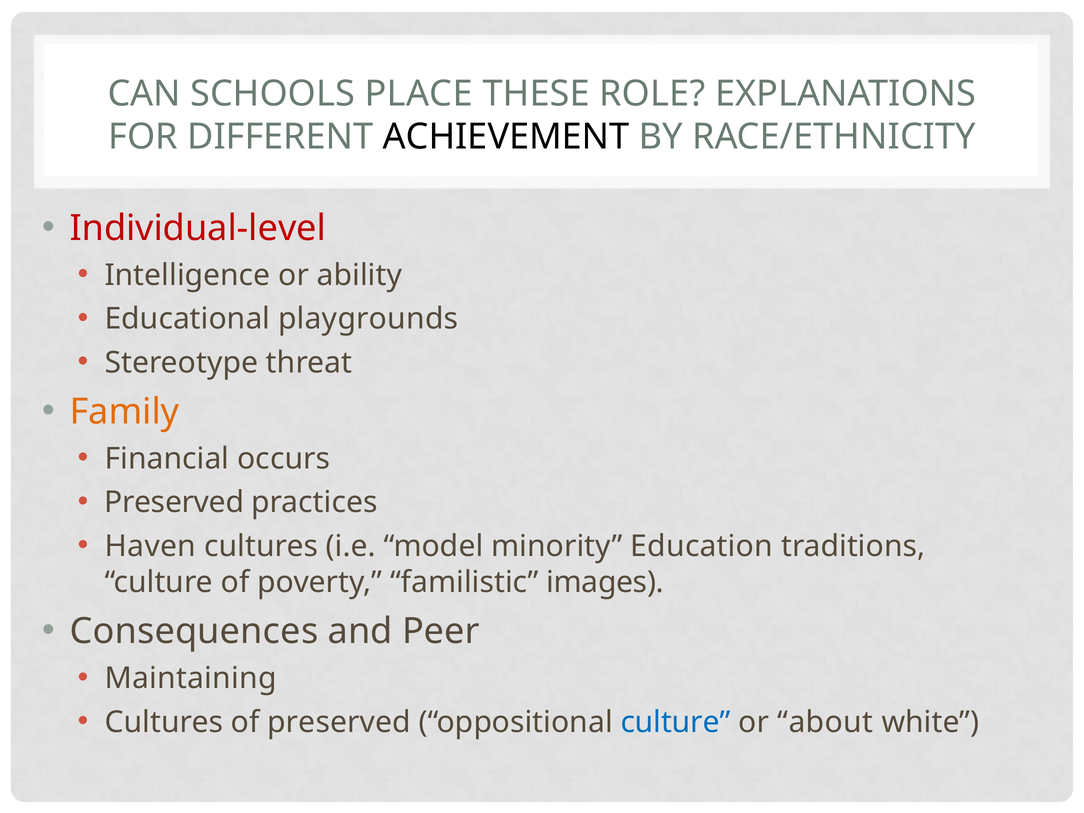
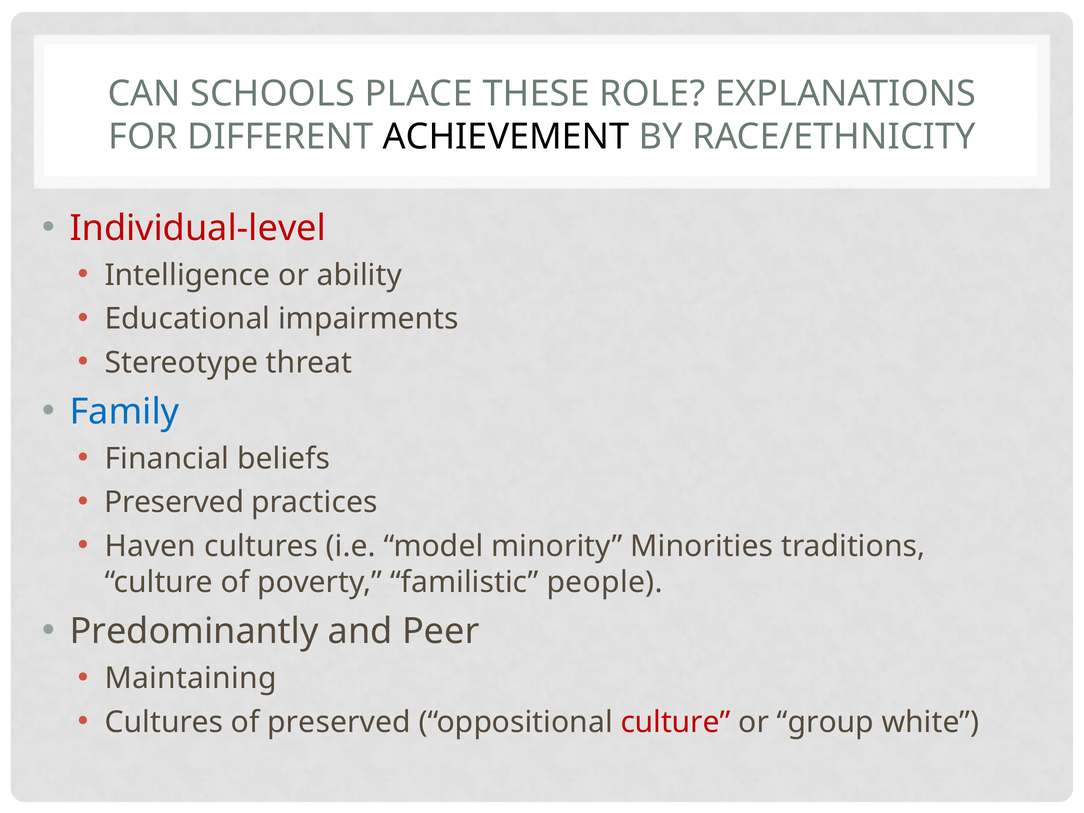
playgrounds: playgrounds -> impairments (368, 319)
Family colour: orange -> blue (124, 412)
occurs: occurs -> beliefs (284, 459)
Education: Education -> Minorities (702, 546)
images: images -> people (605, 582)
Consequences: Consequences -> Predominantly (194, 632)
culture colour: blue -> red (676, 722)
about: about -> group (825, 722)
